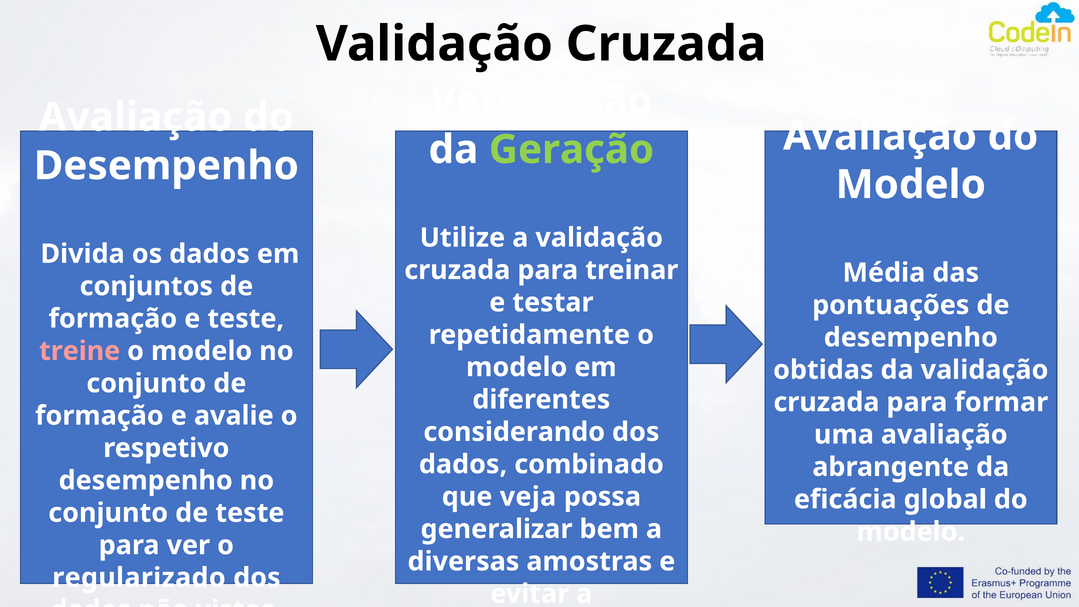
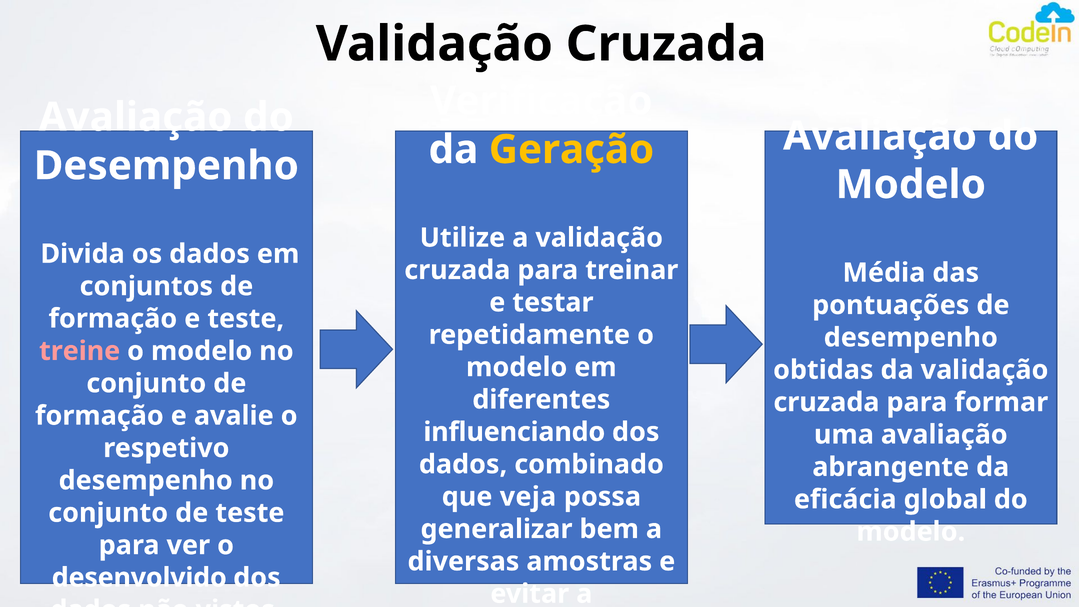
Geração colour: light green -> yellow (572, 150)
considerando: considerando -> influenciando (514, 432)
regularizado: regularizado -> desenvolvido (139, 578)
